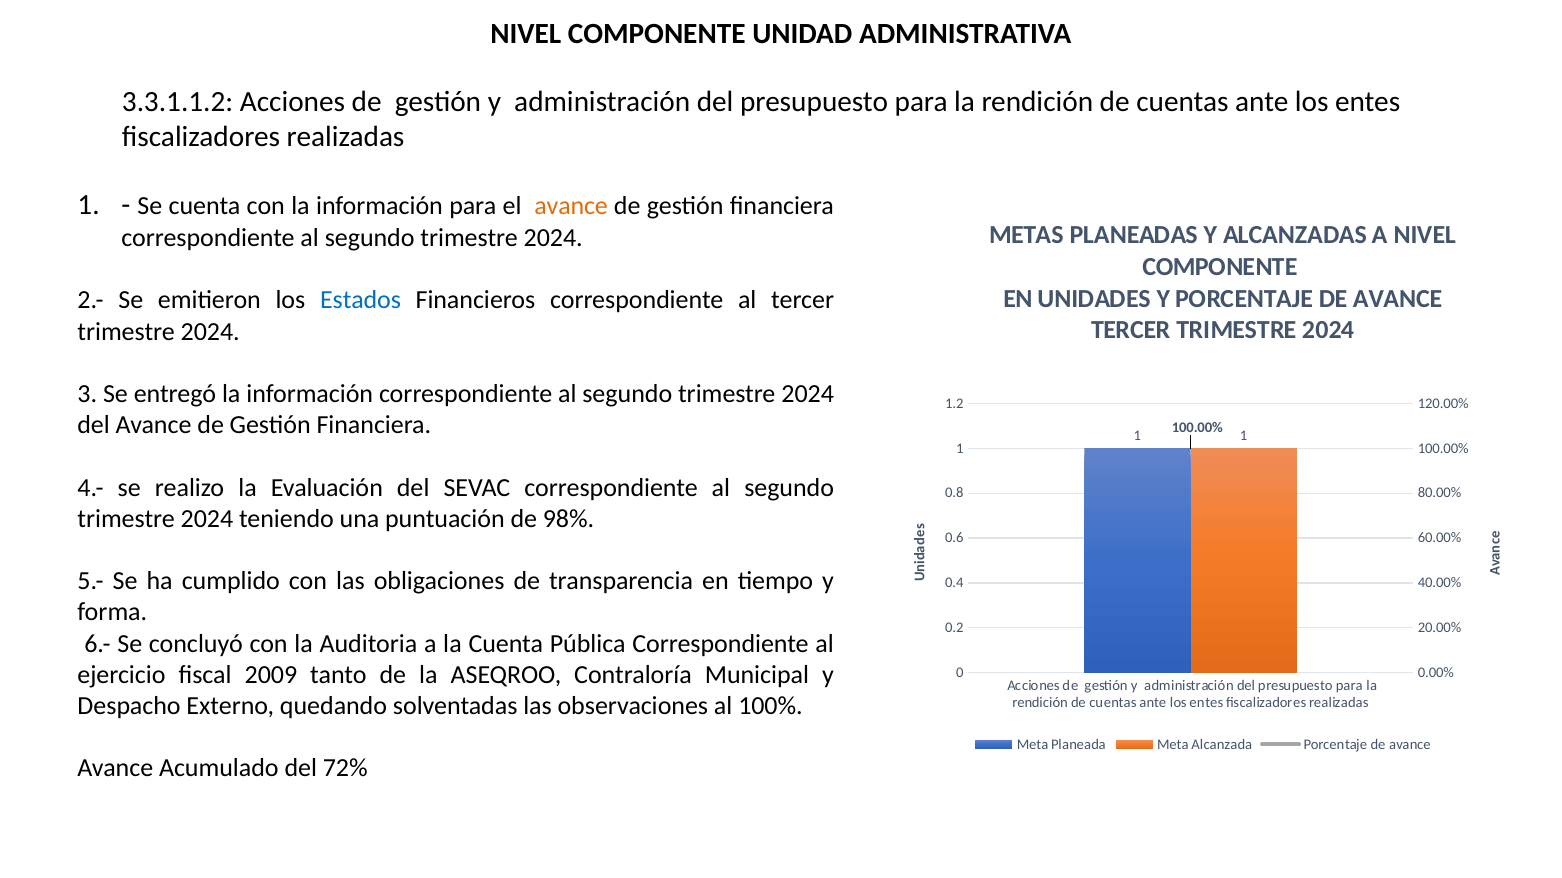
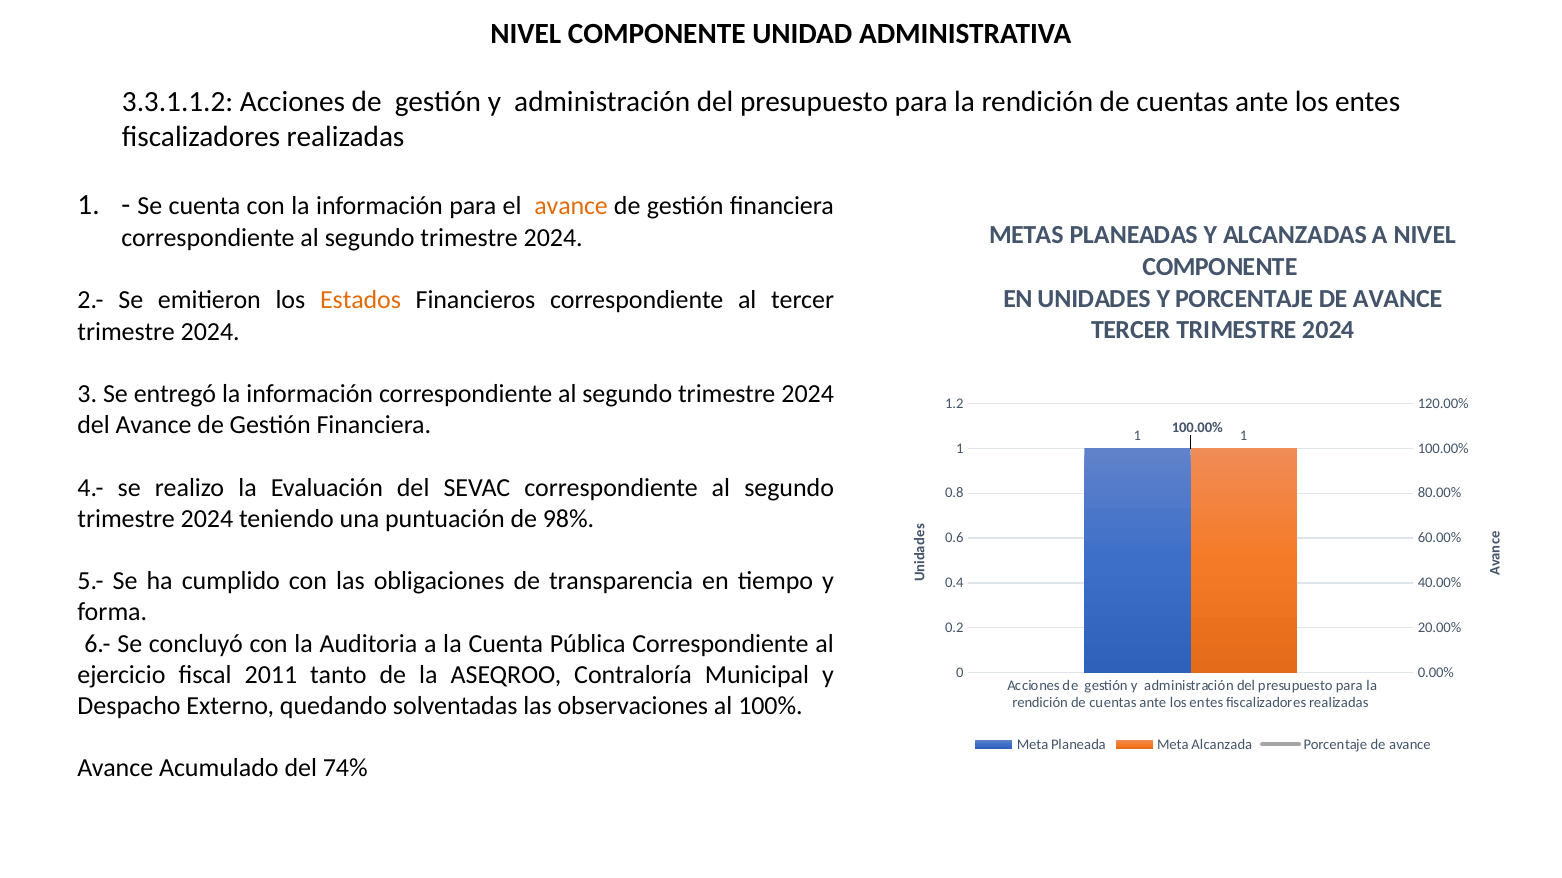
Estados colour: blue -> orange (361, 301)
2009: 2009 -> 2011 (271, 675)
72%: 72% -> 74% (345, 769)
